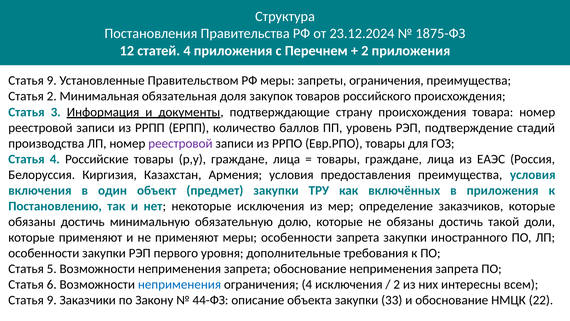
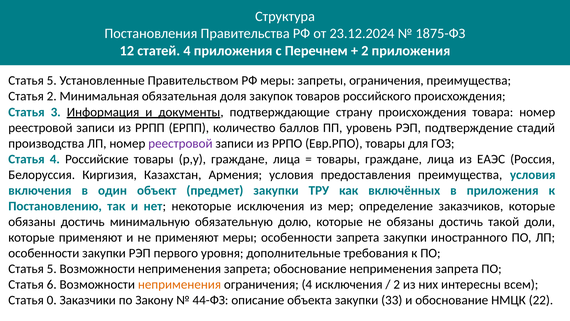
9: 9 -> 5 (52, 81)
неприменения colour: blue -> orange (179, 284)
9: 9 -> 0 (52, 300)
